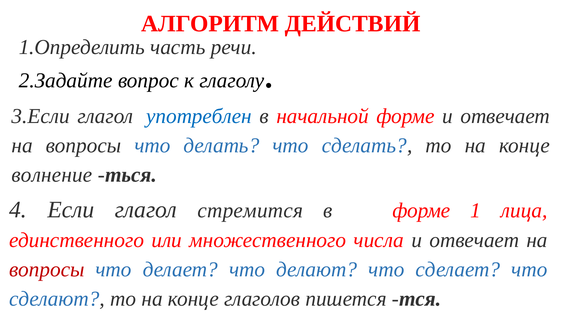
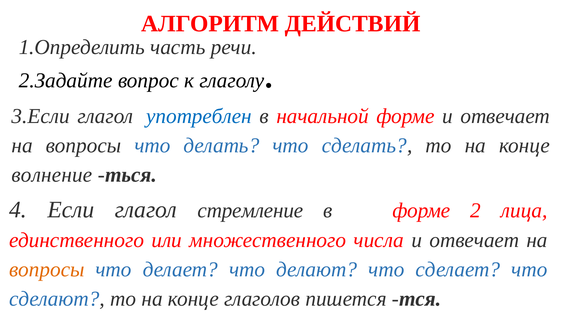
стремится: стремится -> стремление (250, 210)
1: 1 -> 2 (476, 210)
вопросы colour: red -> orange (47, 269)
